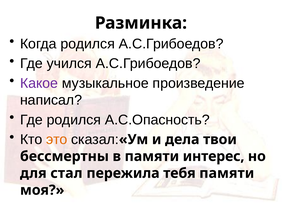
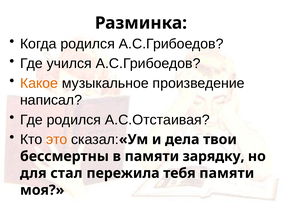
Какое colour: purple -> orange (39, 83)
А.С.Опасность: А.С.Опасность -> А.С.Отстаивая (157, 120)
интерес: интерес -> зарядку (214, 157)
